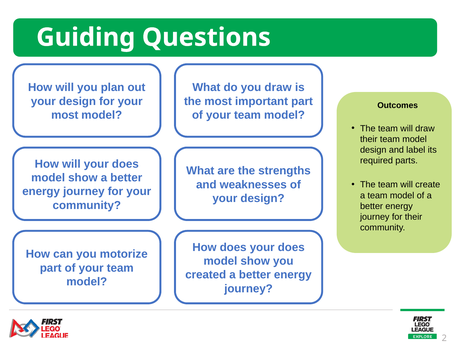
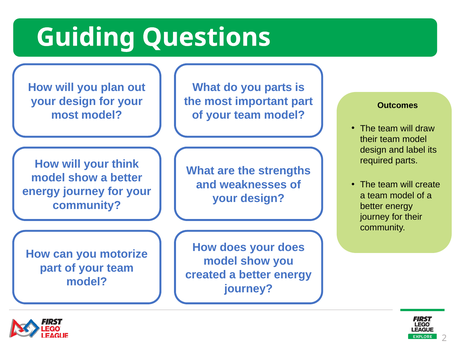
you draw: draw -> parts (278, 87)
will your does: does -> think (125, 164)
